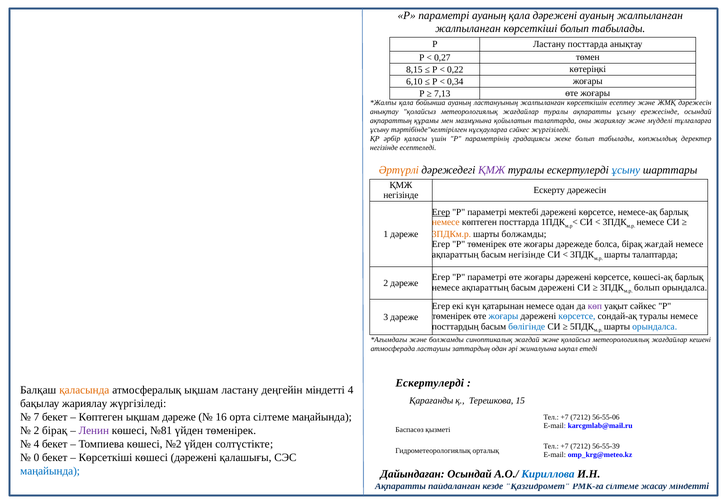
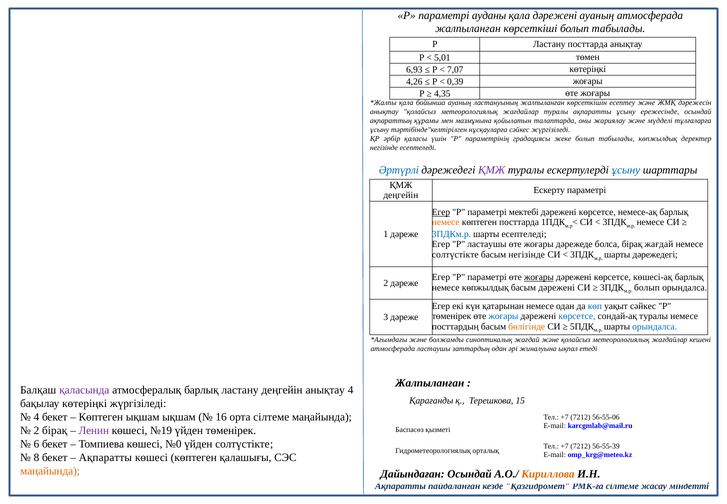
параметрі ауаның: ауаның -> ауданы (489, 15)
ауаның жалпыланған: жалпыланған -> атмосферада (650, 15)
0,27: 0,27 -> 5,01 (442, 57)
8,15: 8,15 -> 6,93 (414, 69)
0,22: 0,22 -> 7,07 (455, 69)
6,10: 6,10 -> 4,26 (414, 81)
0,34: 0,34 -> 0,39 (455, 81)
7,13: 7,13 -> 4,35 (442, 93)
Әртүрлі colour: orange -> blue (399, 170)
Ескерту дәрежесін: дәрежесін -> параметрі (587, 190)
негізінде: негізінде -> деңгейін (401, 195)
3ПДКм.р colour: orange -> blue (451, 234)
шарты болжамды: болжамды -> есептеледі (524, 234)
P төменірек: төменірек -> ластаушы (487, 244)
ақпараттың: ақпараттың -> солтүстікте (455, 254)
шарты талаптарда: талаптарда -> дәрежедегі (655, 254)
жоғары underline: none -> present (539, 277)
ақпараттың: ақпараттың -> көпжылдық (485, 287)
көп colour: purple -> blue (595, 306)
бөлігінде colour: blue -> orange (527, 326)
Ескертулерді: Ескертулерді -> Жалпыланған (430, 383)
қаласында colour: orange -> purple (84, 390)
атмосфералық ықшам: ықшам -> барлық (201, 390)
деңгейін міндетті: міндетті -> анықтау (325, 390)
бақылау жариялау: жариялау -> көтеріңкі (85, 403)
7: 7 -> 4 (36, 417)
ықшам дәреже: дәреже -> ықшам (179, 417)
№81: №81 -> №19 (161, 430)
4: 4 -> 6 (36, 443)
№2: №2 -> №0 (173, 443)
0: 0 -> 8 (36, 457)
Көрсеткіші: Көрсеткіші -> Ақпаратты (105, 457)
көшесі дәрежені: дәрежені -> көптеген (194, 457)
маңайында colour: blue -> orange (50, 470)
Кириллова colour: blue -> orange (548, 473)
